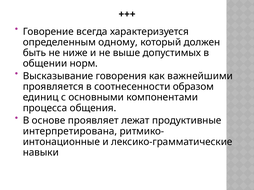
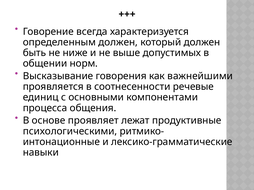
определенным одному: одному -> должен (118, 42)
образом: образом -> речевые (193, 87)
интерпретирована: интерпретирована -> психологическими (70, 132)
